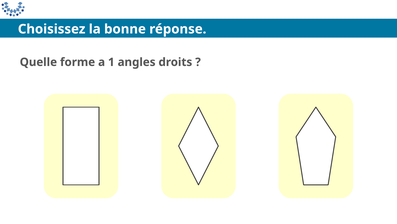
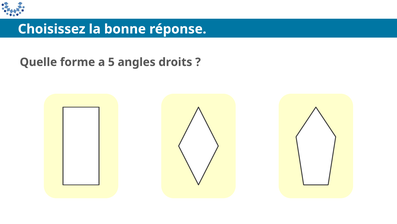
1: 1 -> 5 (111, 62)
